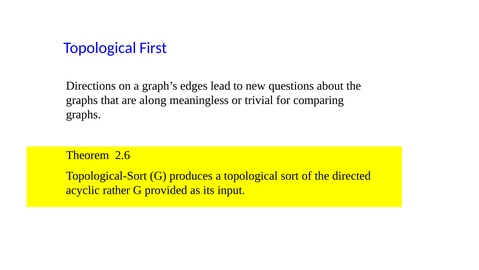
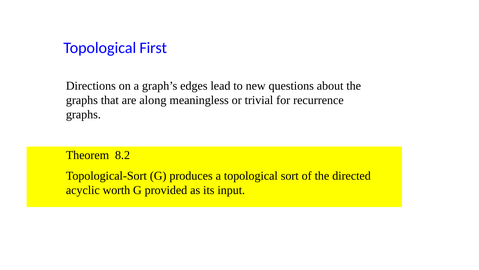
comparing: comparing -> recurrence (318, 100)
2.6: 2.6 -> 8.2 (123, 155)
rather: rather -> worth (116, 190)
